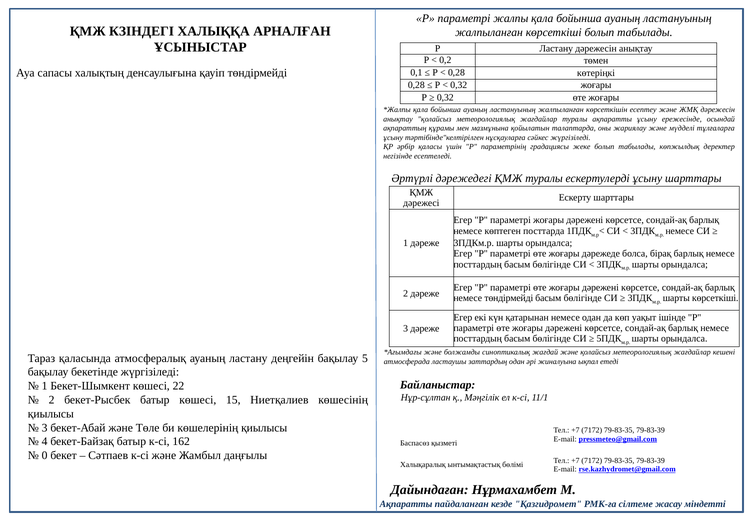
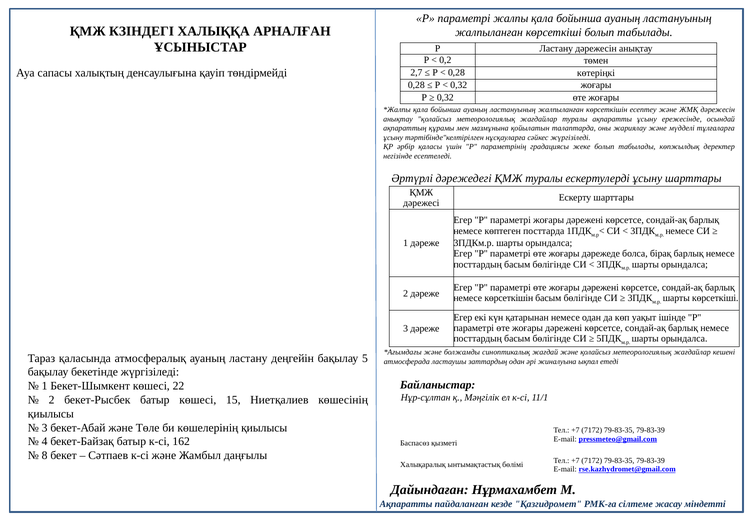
0,1: 0,1 -> 2,7 (416, 73)
немесе төндірмейді: төндірмейді -> көрсеткішін (509, 298)
0: 0 -> 8 (45, 456)
